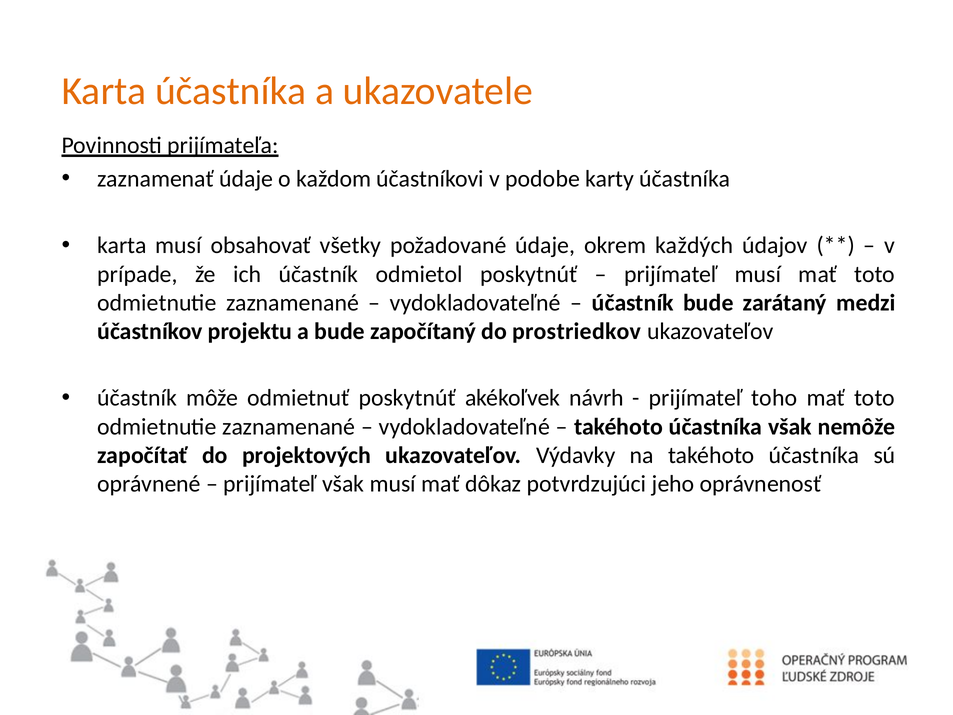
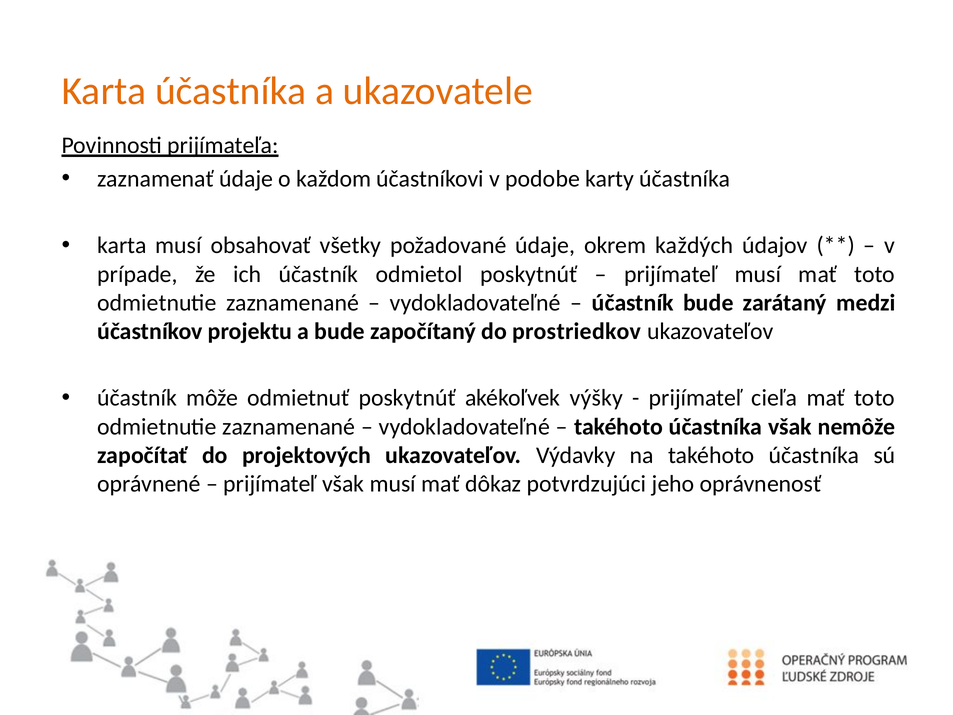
návrh: návrh -> výšky (596, 398)
toho: toho -> cieľa (774, 398)
